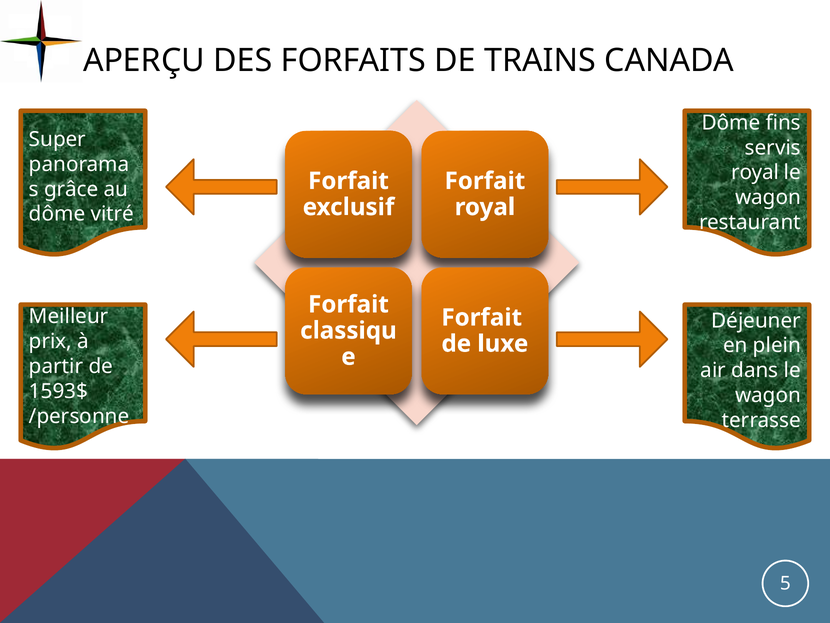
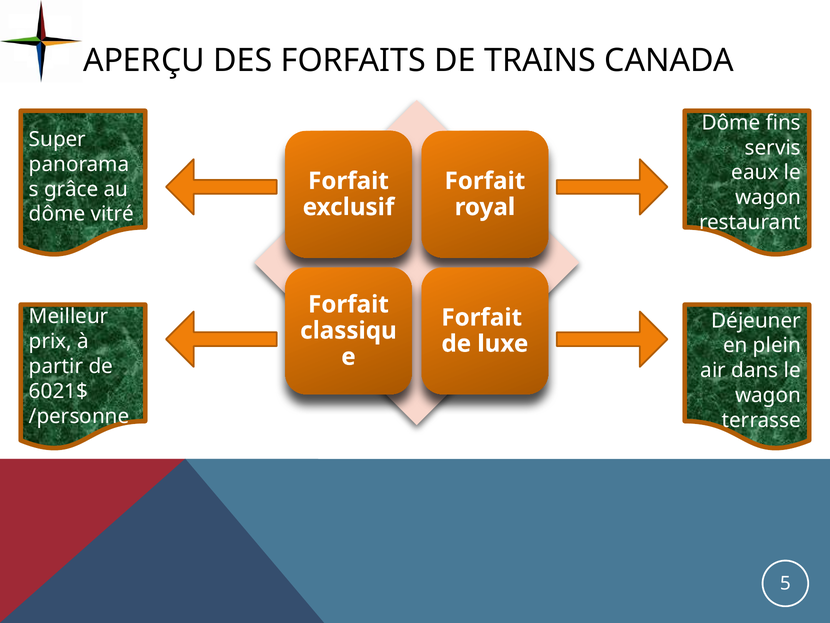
royal: royal -> eaux (755, 172)
1593$: 1593$ -> 6021$ (59, 391)
